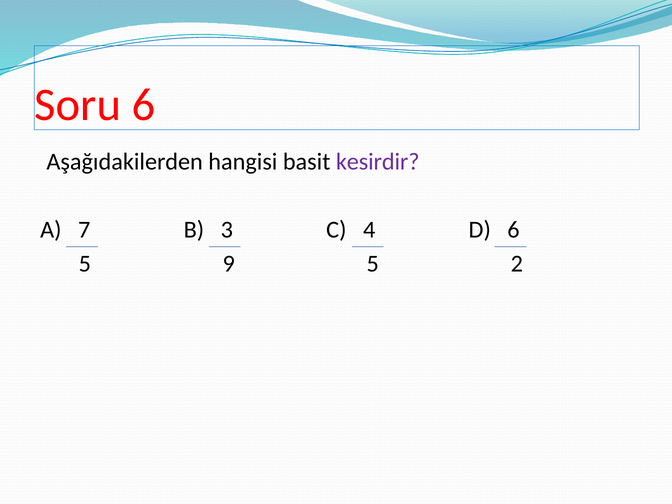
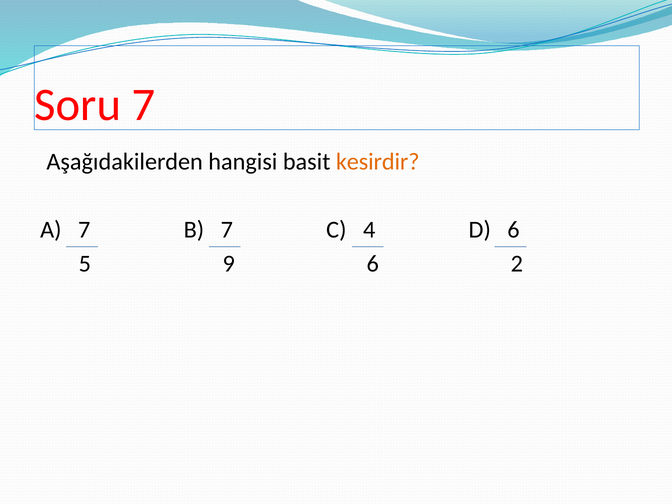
Soru 6: 6 -> 7 (144, 105)
kesirdir colour: purple -> orange (378, 162)
B 3: 3 -> 7 (227, 230)
9 5: 5 -> 6 (373, 264)
